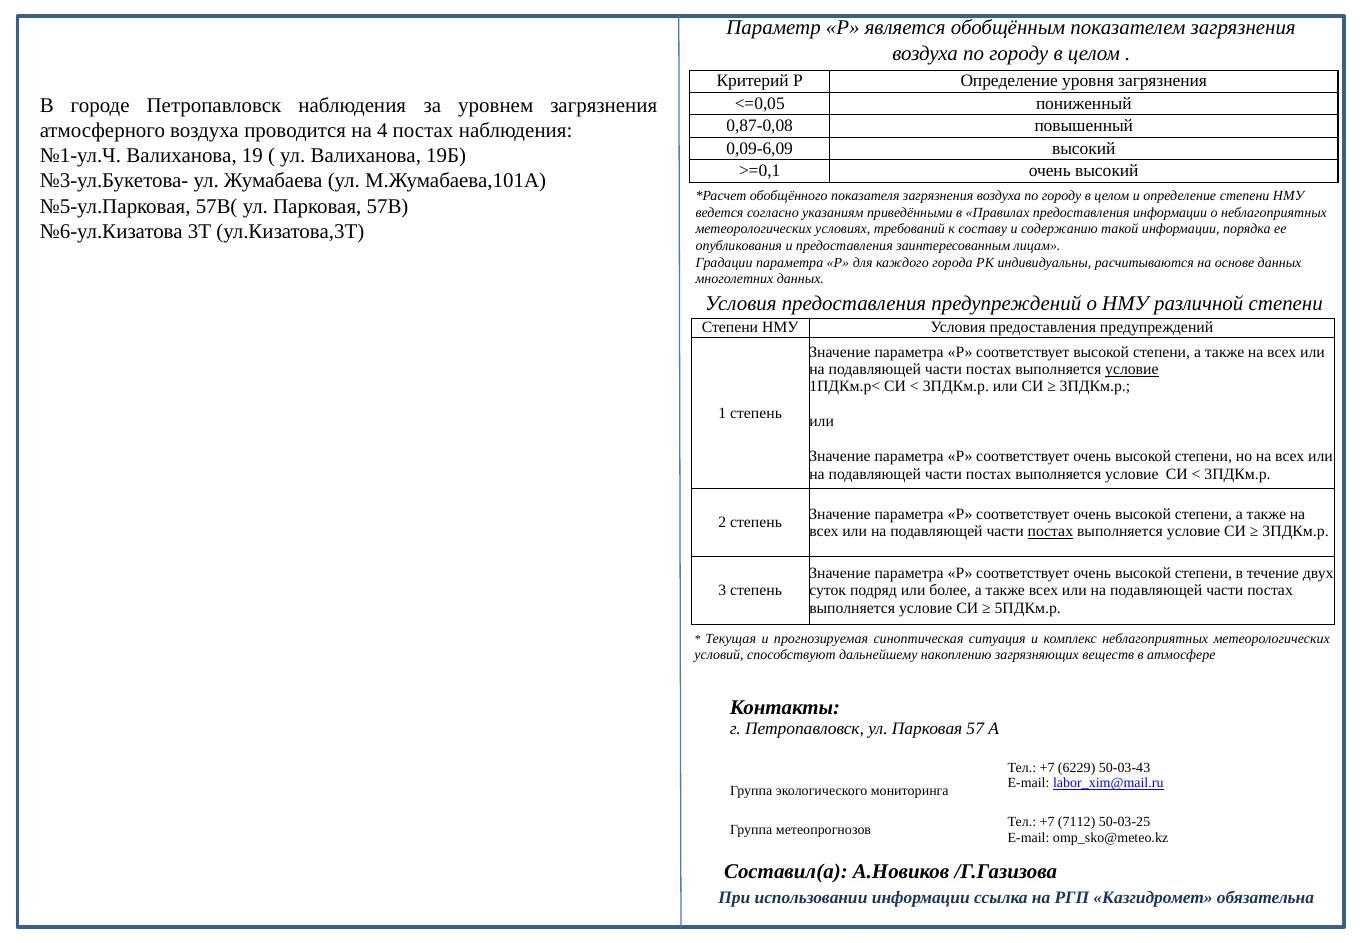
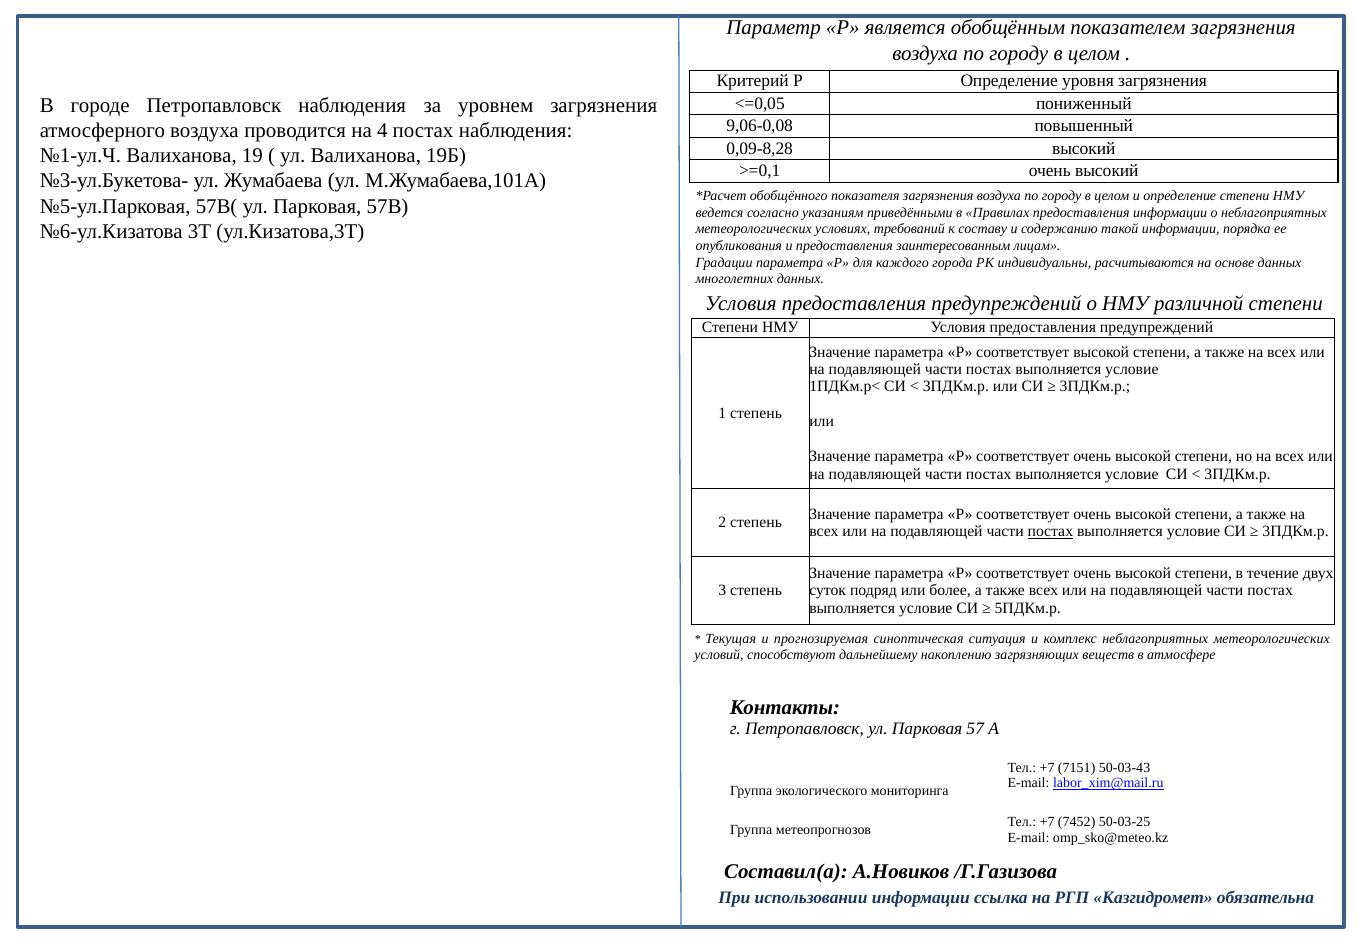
0,87-0,08: 0,87-0,08 -> 9,06-0,08 (760, 126)
0,09-6,09: 0,09-6,09 -> 0,09-8,28 (760, 148)
условие underline: present -> none (1132, 369)
6229: 6229 -> 7151 (1077, 768)
7112: 7112 -> 7452 (1077, 822)
